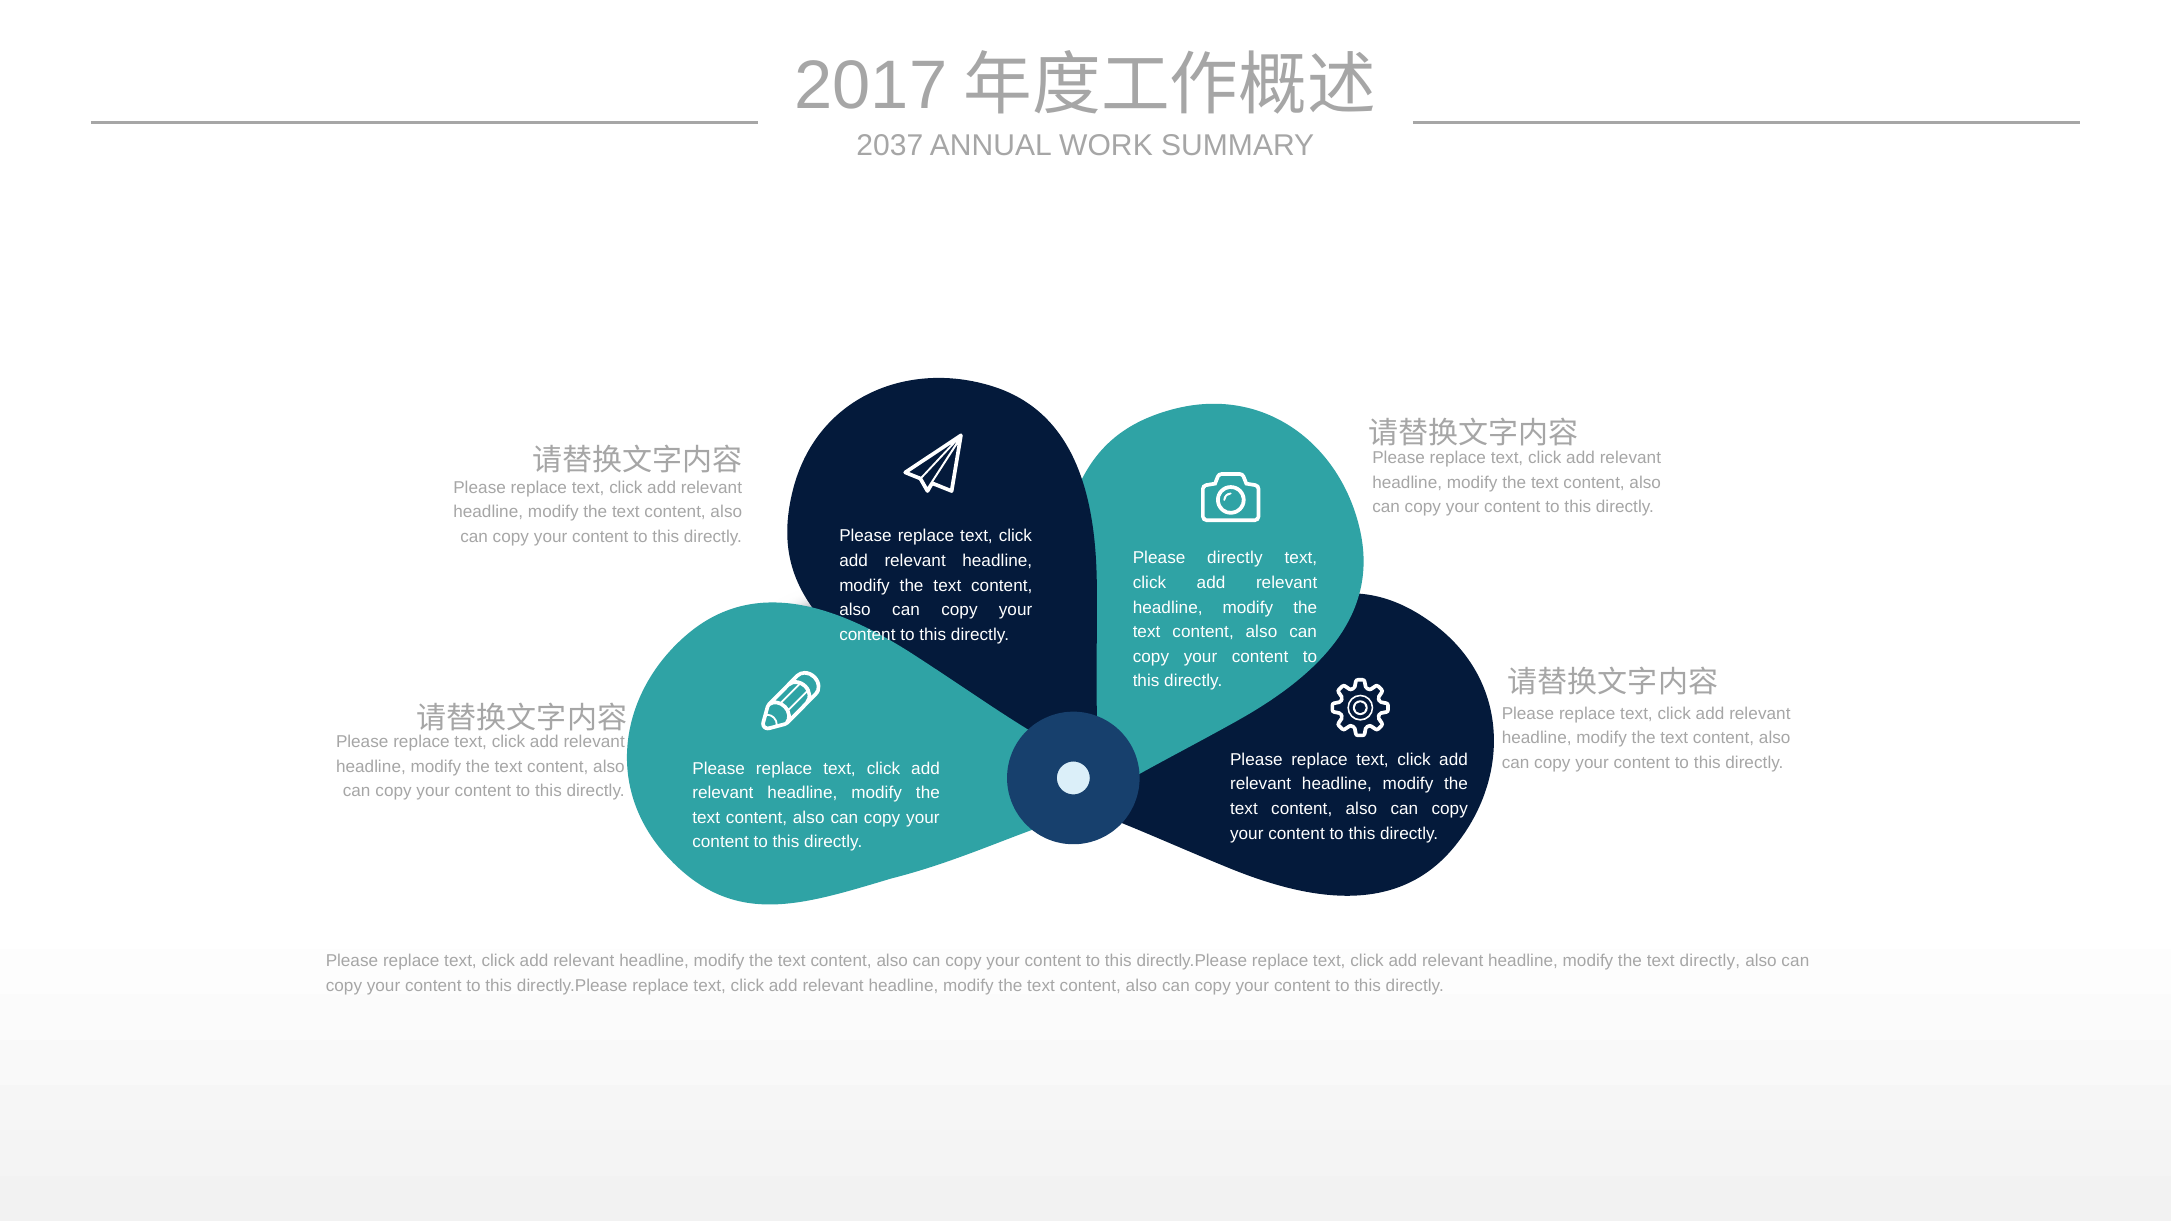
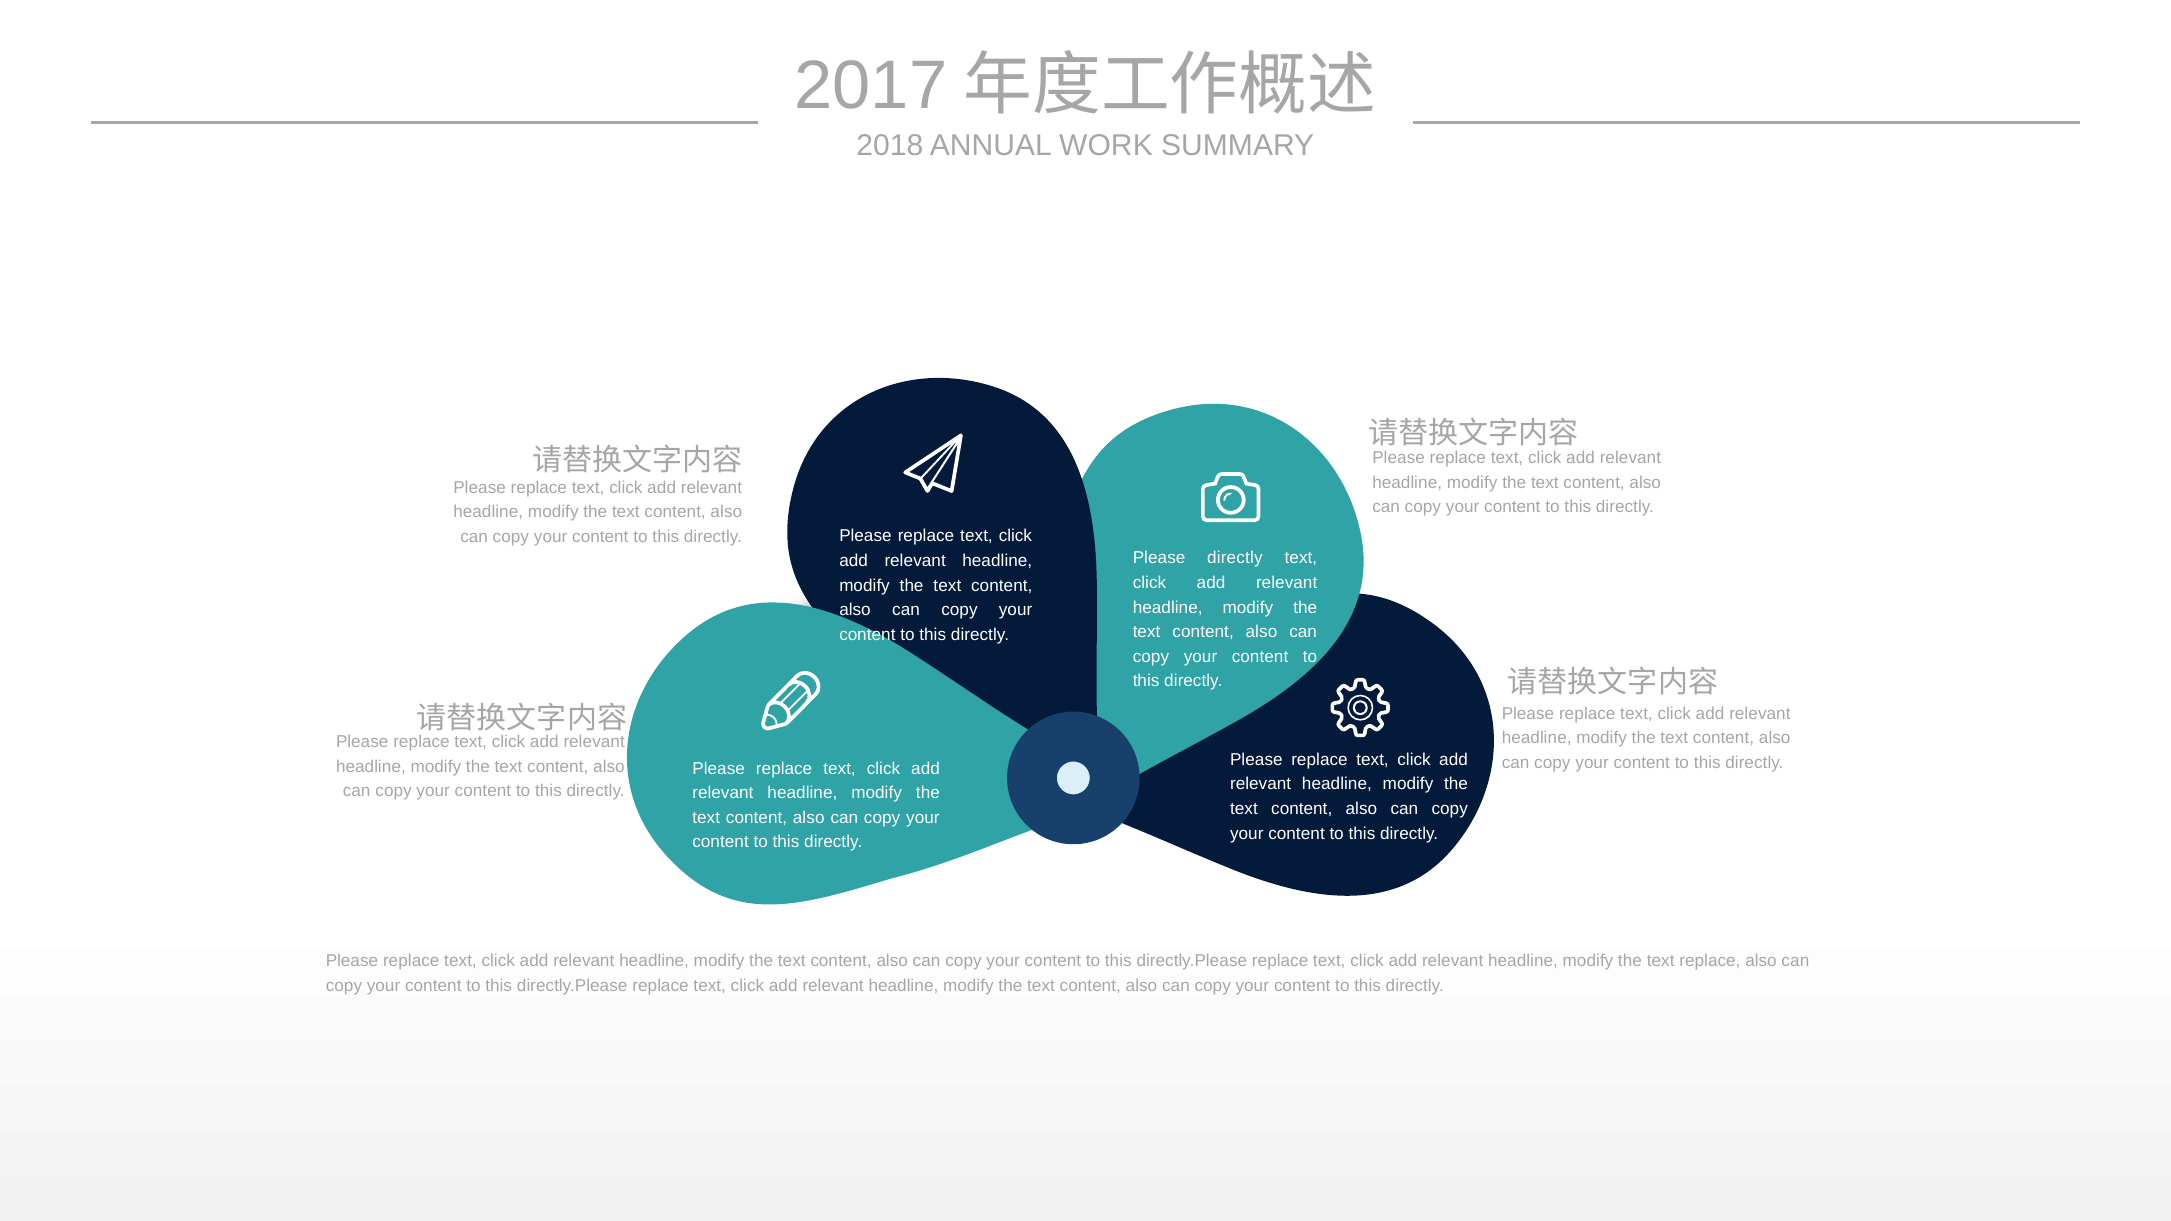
2037: 2037 -> 2018 (890, 146)
text directly: directly -> replace (1710, 961)
